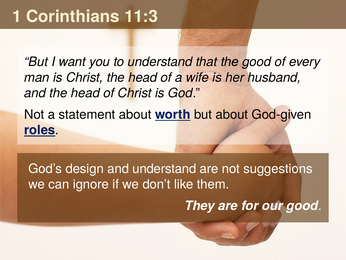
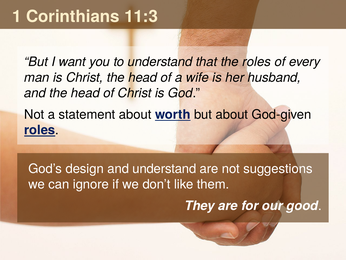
the good: good -> roles (257, 62)
